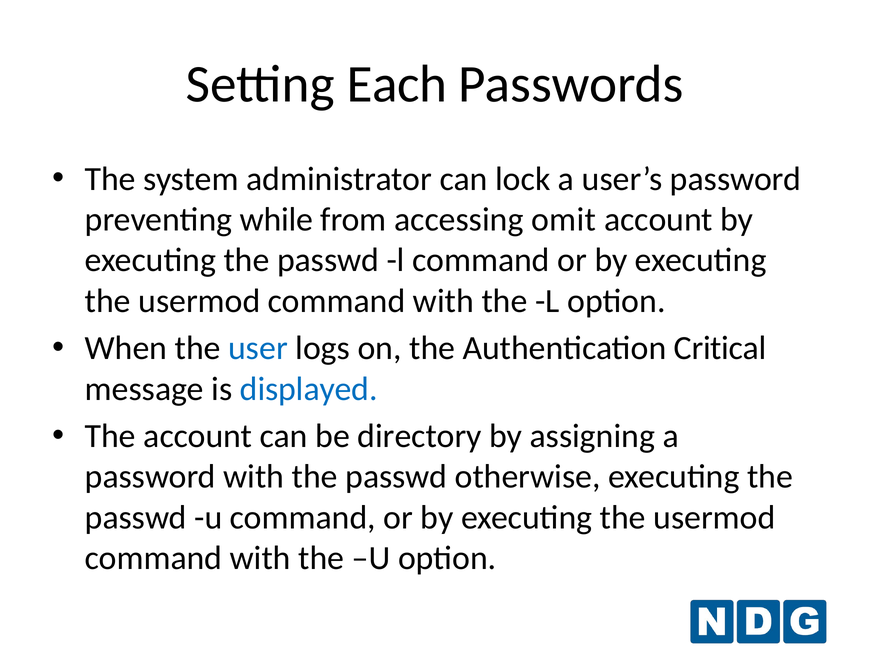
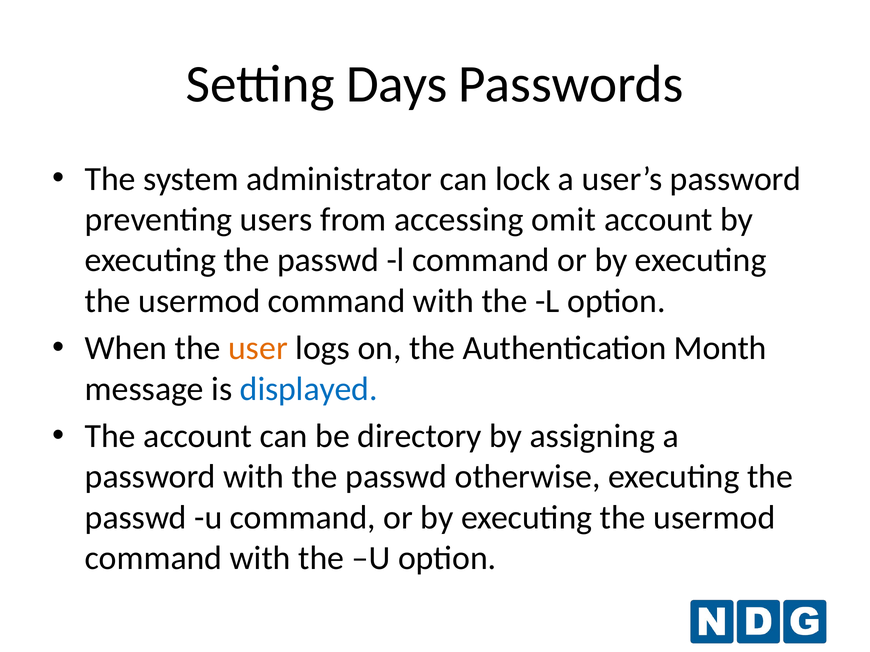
Each: Each -> Days (397, 84)
while: while -> users (276, 220)
user colour: blue -> orange (258, 349)
Critical: Critical -> Month (720, 349)
